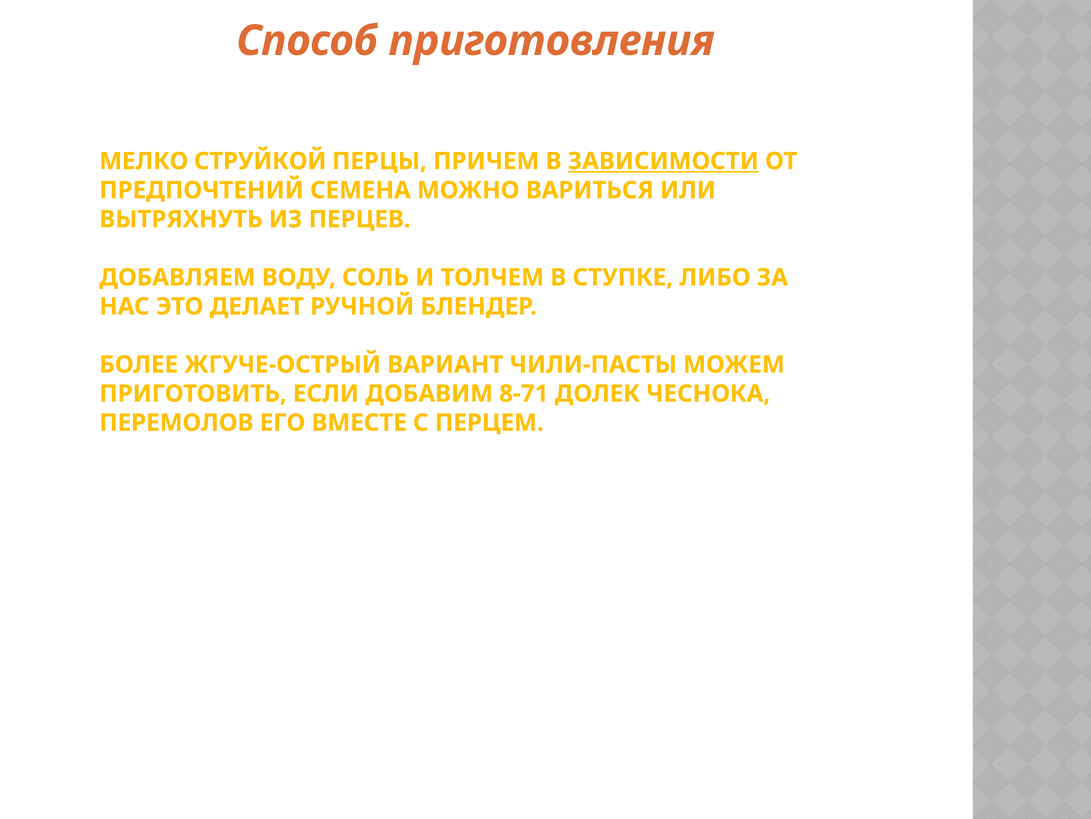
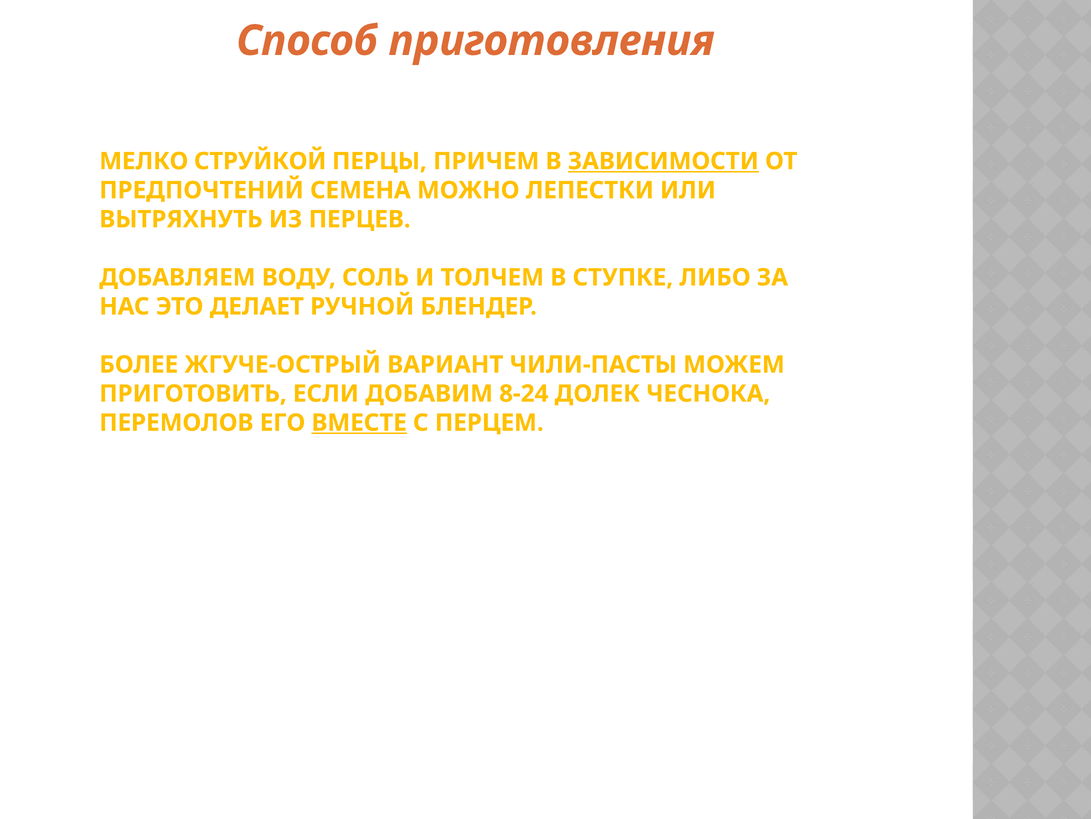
ВАРИТЬСЯ: ВАРИТЬСЯ -> ЛЕПЕСТКИ (590, 190)
8-71: 8-71 -> 8-24 (524, 393)
ВМЕСТЕ underline: none -> present (359, 422)
